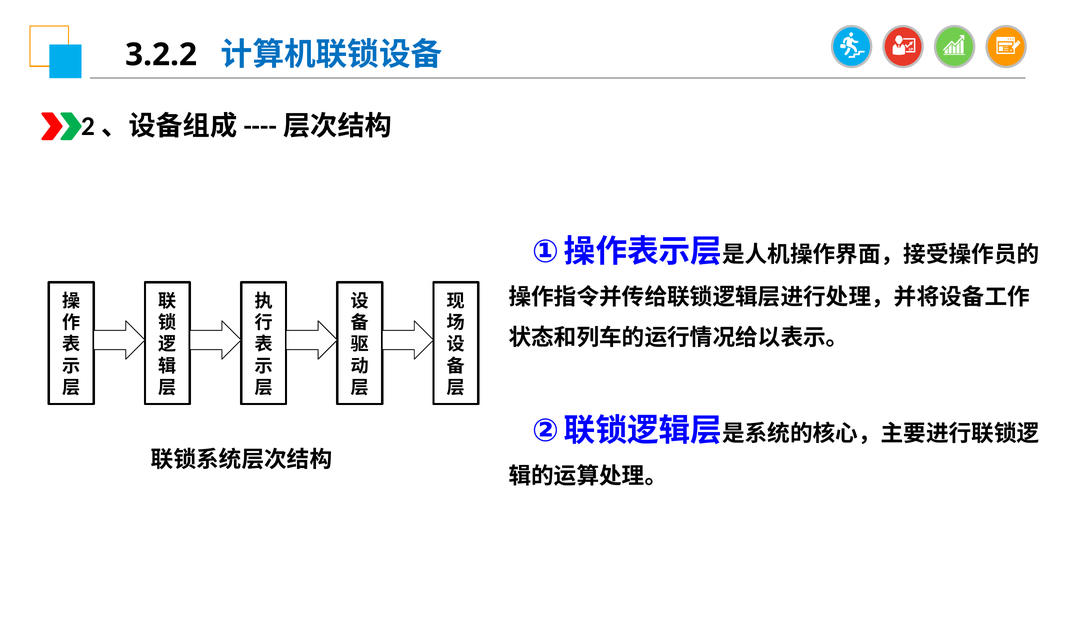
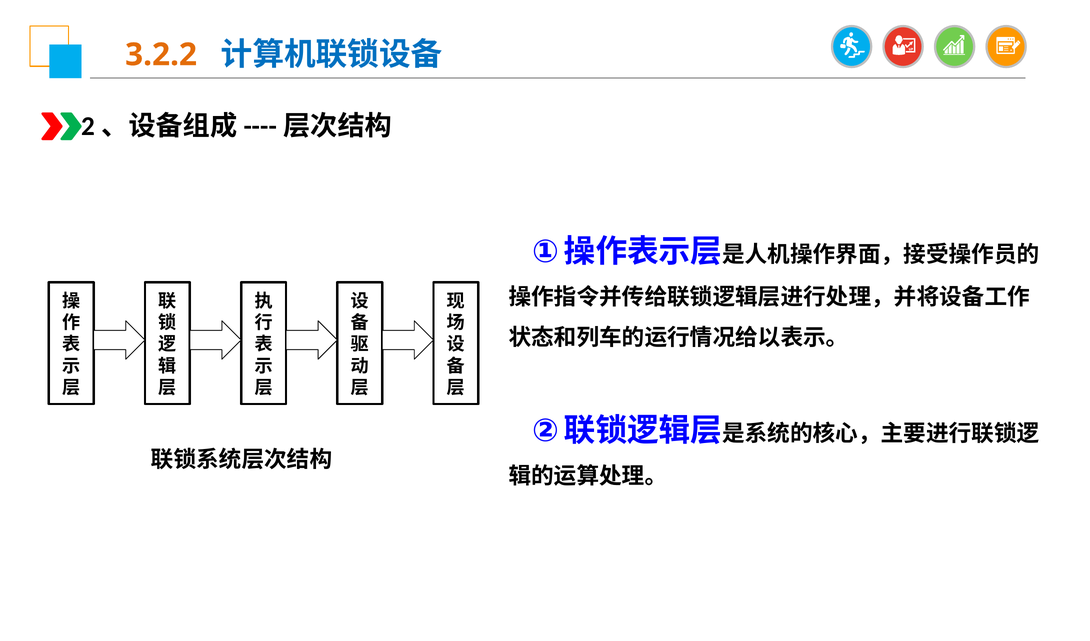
3.2.2 colour: black -> orange (161, 55)
